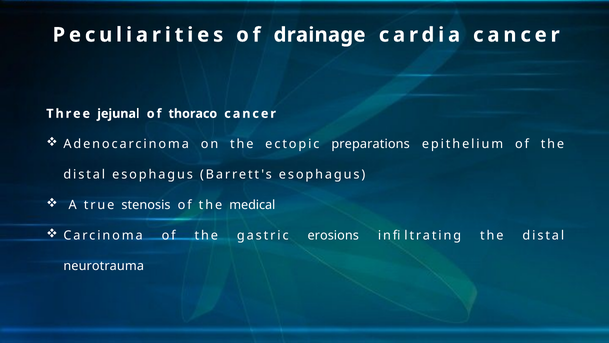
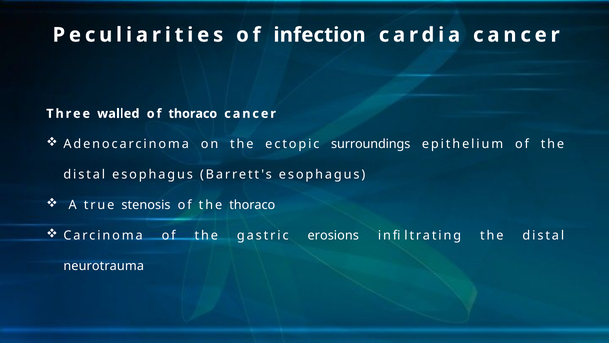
drainage: drainage -> infection (320, 35)
jejunal: jejunal -> walled (118, 114)
preparations: preparations -> surroundings (371, 144)
the medical: medical -> thoraco (252, 205)
